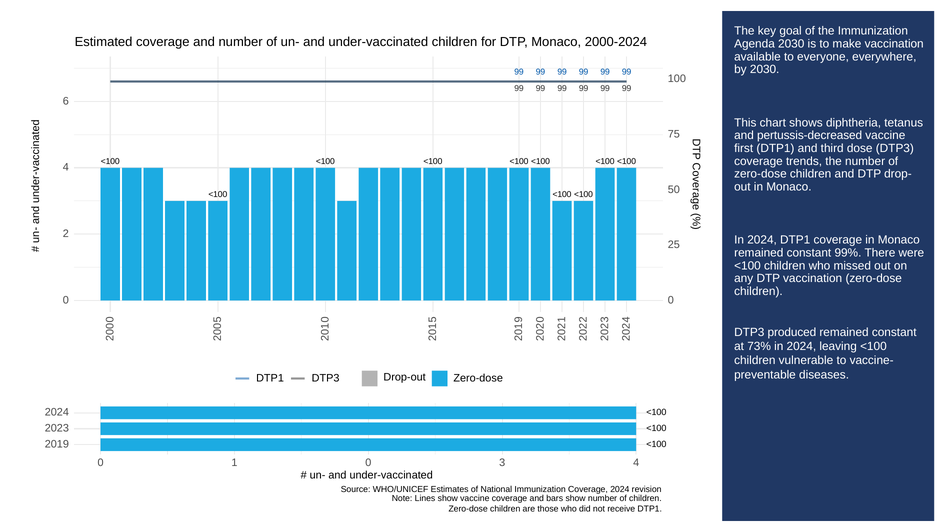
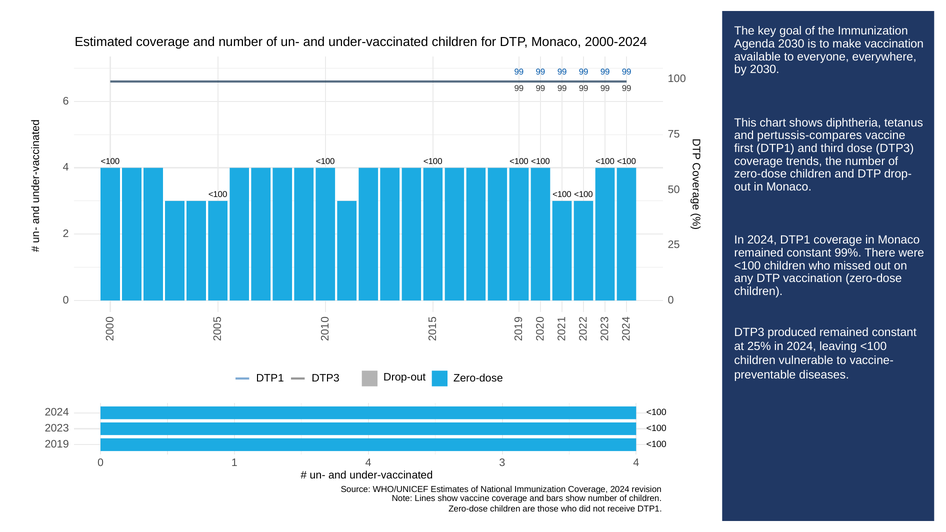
pertussis-decreased: pertussis-decreased -> pertussis-compares (810, 136)
73%: 73% -> 25% (759, 346)
0: 0 -> 4 (368, 463)
